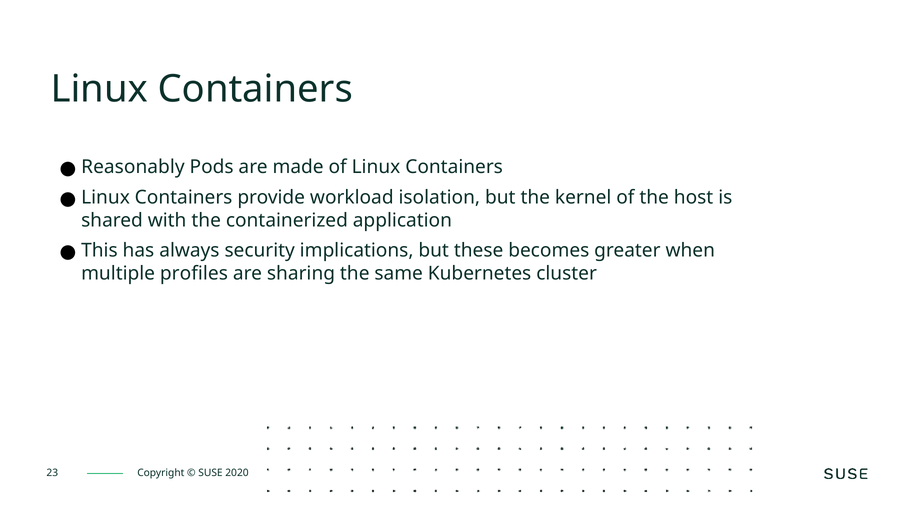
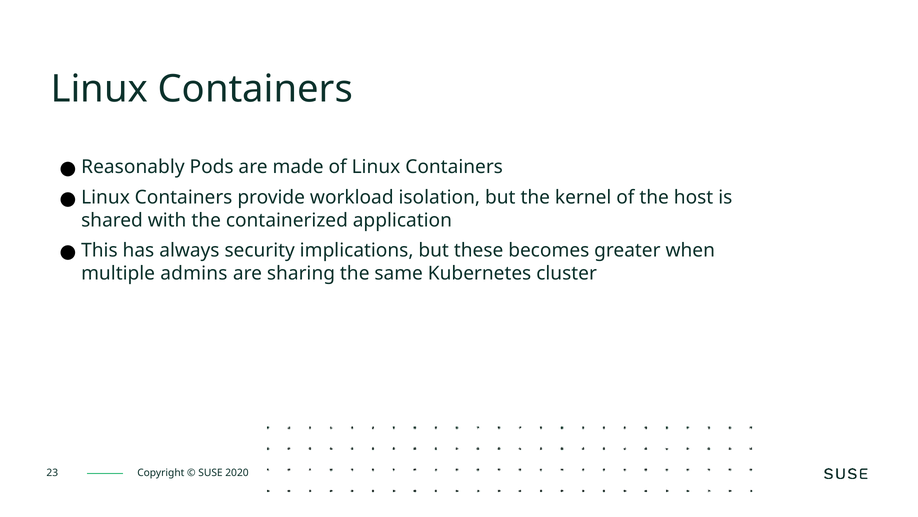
profiles: profiles -> admins (194, 273)
